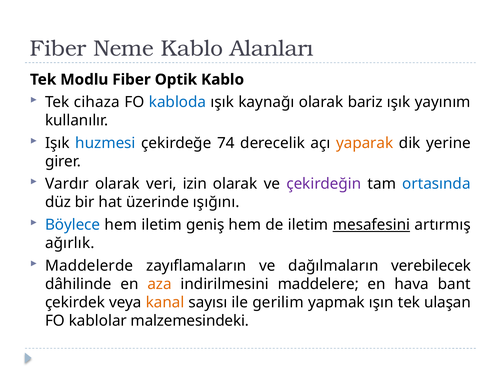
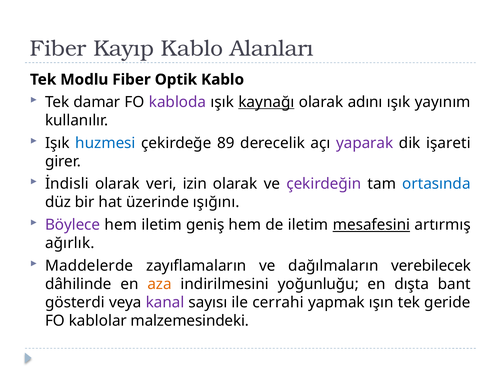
Neme: Neme -> Kayıp (124, 48)
cihaza: cihaza -> damar (97, 102)
kabloda colour: blue -> purple (178, 102)
kaynağı underline: none -> present (266, 102)
bariz: bariz -> adını (365, 102)
74: 74 -> 89 (226, 143)
yaparak colour: orange -> purple (365, 143)
yerine: yerine -> işareti (448, 143)
Vardır: Vardır -> İndisli (67, 184)
Böylece colour: blue -> purple (73, 225)
maddelere: maddelere -> yoğunluğu (318, 284)
hava: hava -> dışta (412, 284)
çekirdek: çekirdek -> gösterdi (75, 302)
kanal colour: orange -> purple (165, 302)
gerilim: gerilim -> cerrahi (278, 302)
ulaşan: ulaşan -> geride (447, 302)
